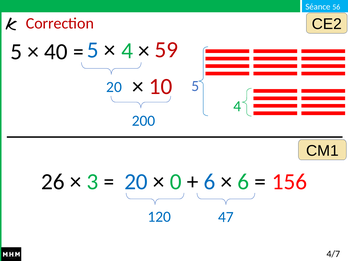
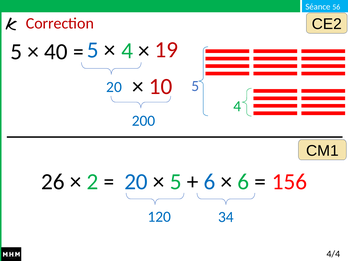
59: 59 -> 19 (166, 50)
3: 3 -> 2 (92, 182)
0: 0 -> 5 (176, 182)
47: 47 -> 34 (226, 217)
4/7: 4/7 -> 4/4 (333, 254)
